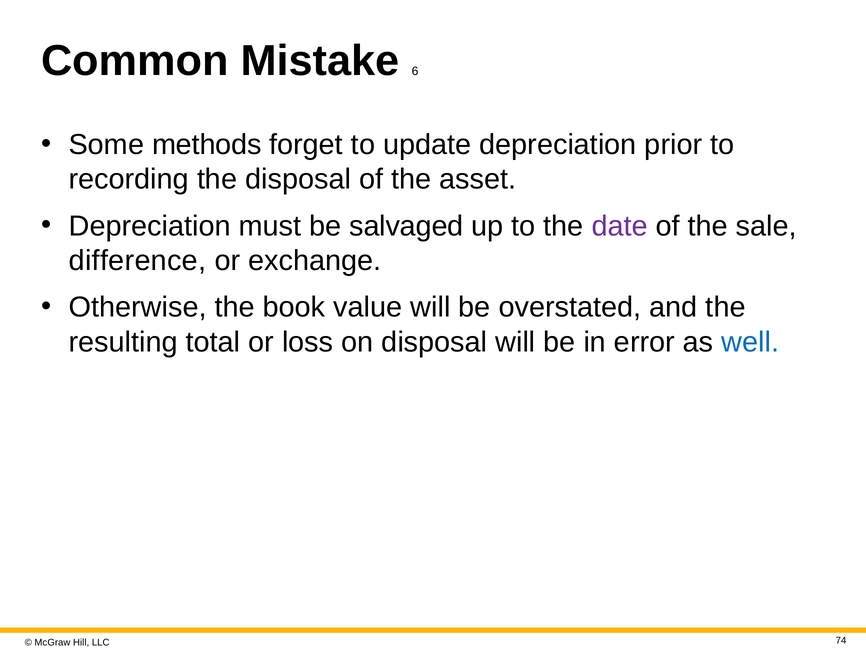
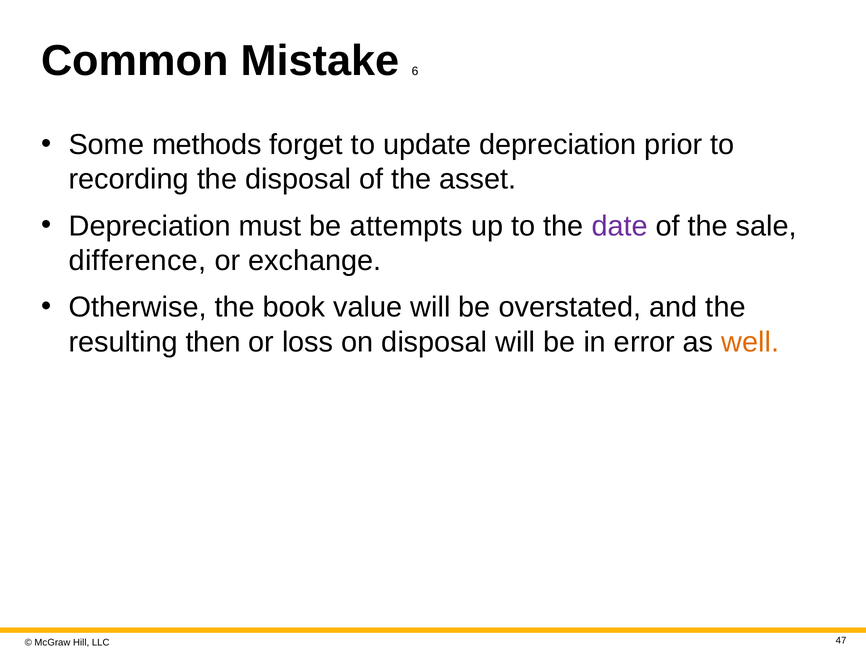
salvaged: salvaged -> attempts (406, 226)
total: total -> then (213, 342)
well colour: blue -> orange (750, 342)
74: 74 -> 47 (841, 640)
